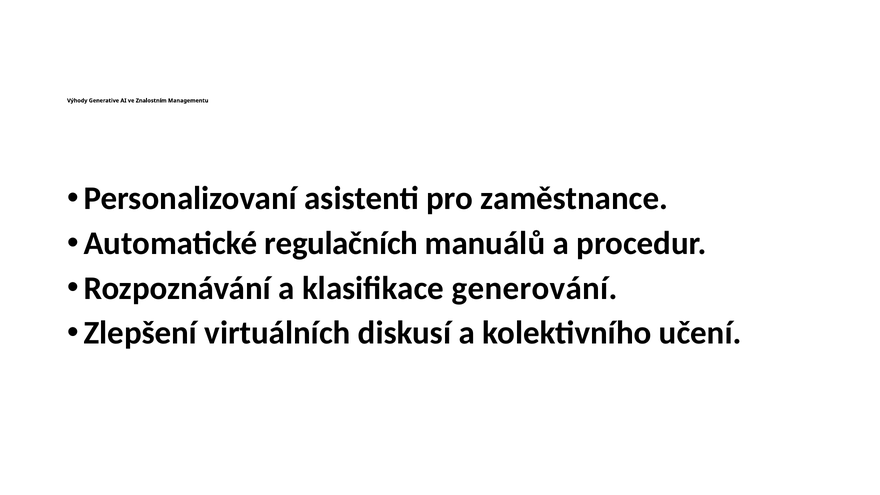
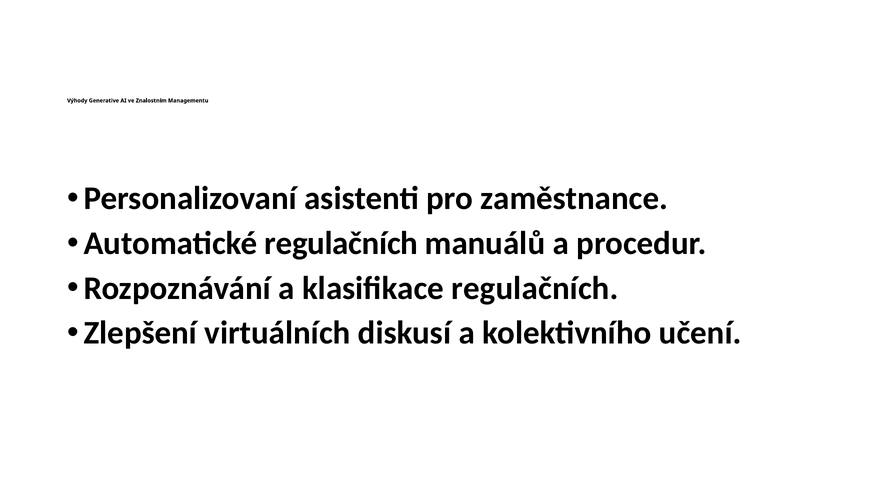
klasifikace generování: generování -> regulačních (535, 288)
